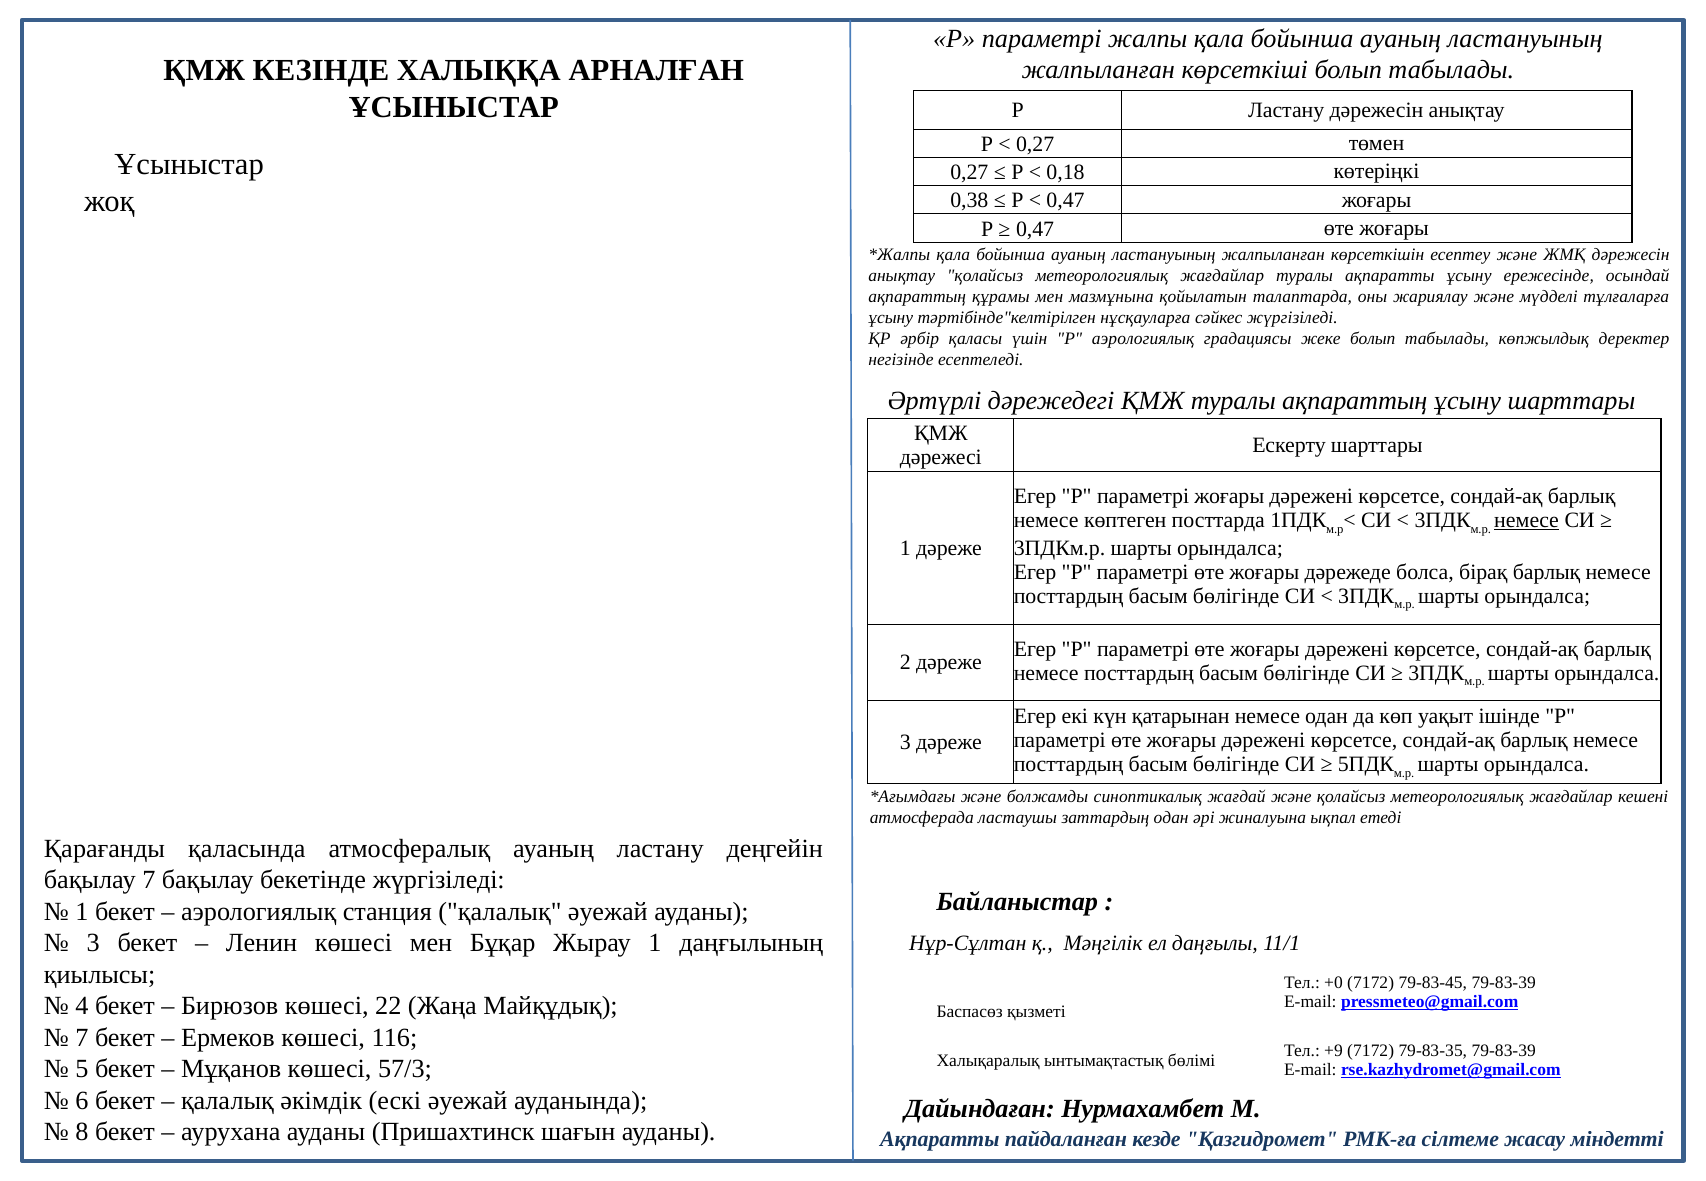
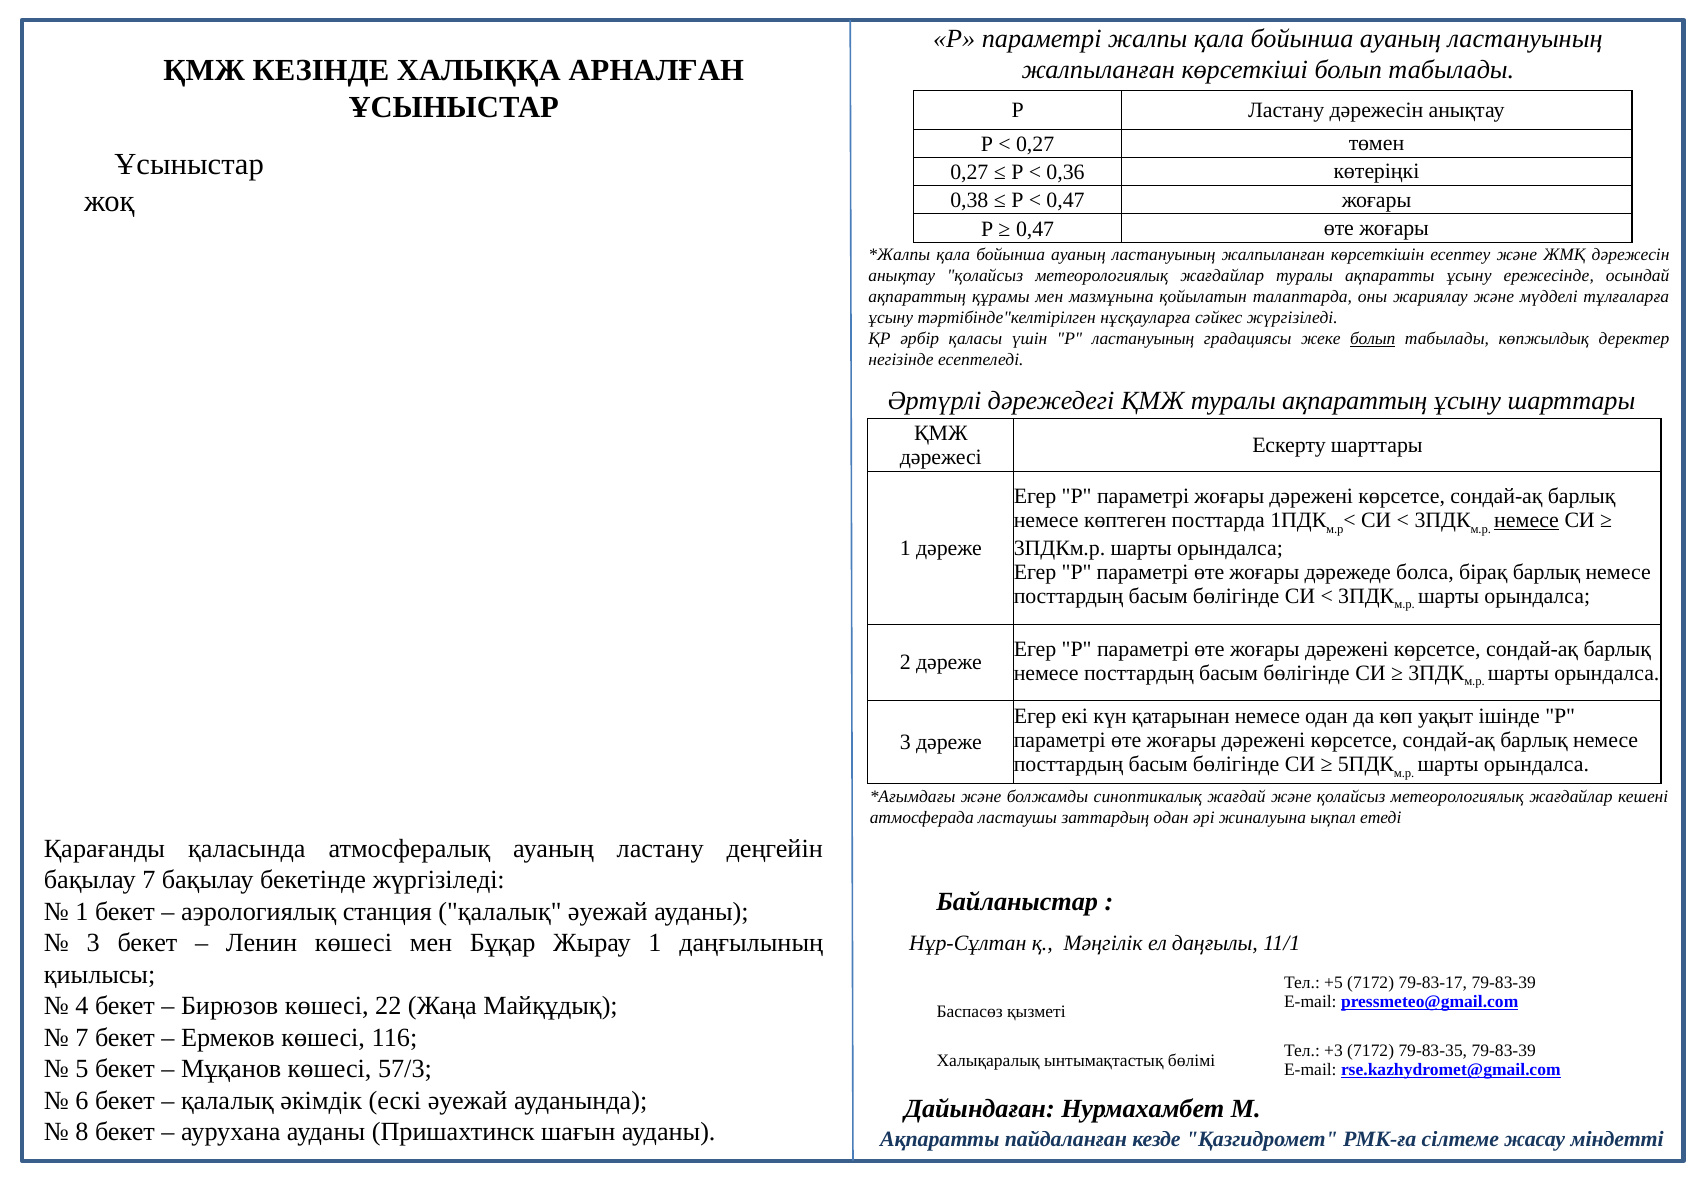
0,18: 0,18 -> 0,36 (1066, 173)
Р аэрологиялық: аэрологиялық -> ластануының (1143, 339)
болып underline: none -> present (1373, 339)
+0: +0 -> +5 (1333, 983)
79-83-45: 79-83-45 -> 79-83-17 (1433, 983)
+9: +9 -> +3 (1333, 1051)
